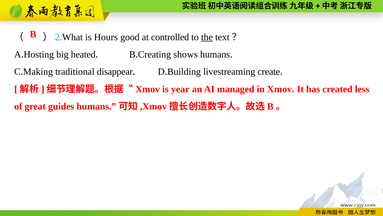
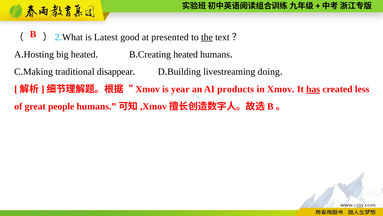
Hours: Hours -> Latest (106, 37)
controlled: controlled -> presented (170, 37)
shows: shows -> heated (186, 54)
create: create -> doing (269, 72)
managed: managed -> products (236, 89)
has underline: none -> present (313, 89)
guides: guides -> people (61, 106)
